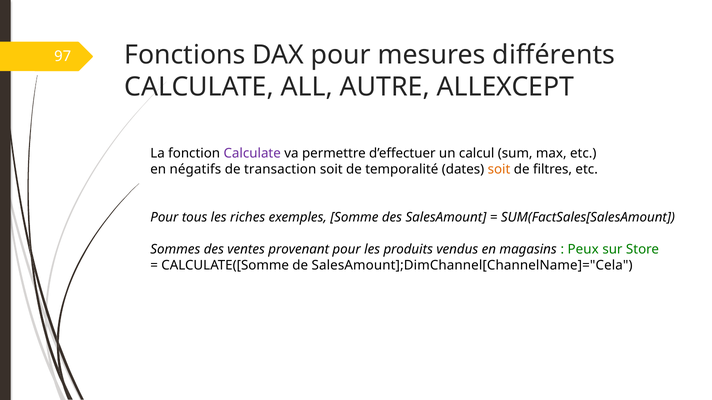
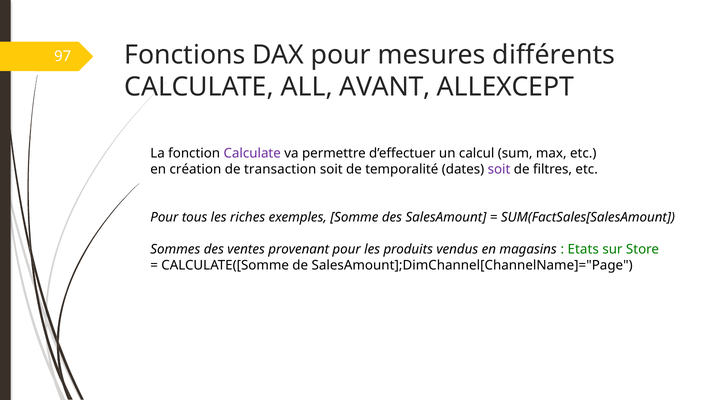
AUTRE: AUTRE -> AVANT (385, 87)
négatifs: négatifs -> création (195, 170)
soit colour: orange -> purple (499, 170)
Peux: Peux -> Etats (583, 250)
SalesAmount];DimChannel[ChannelName]="Cela: SalesAmount];DimChannel[ChannelName]="Cela -> SalesAmount];DimChannel[ChannelName]="Page (472, 266)
